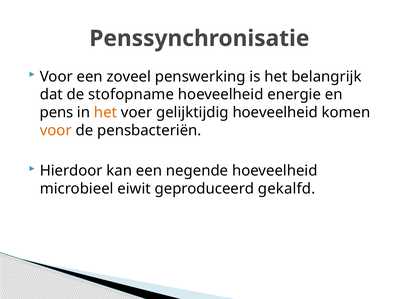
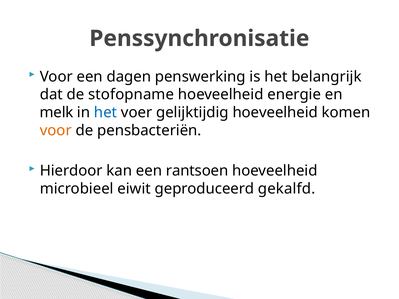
zoveel: zoveel -> dagen (129, 77)
pens: pens -> melk (57, 113)
het colour: orange -> blue (106, 113)
negende: negende -> rantsoen (197, 171)
